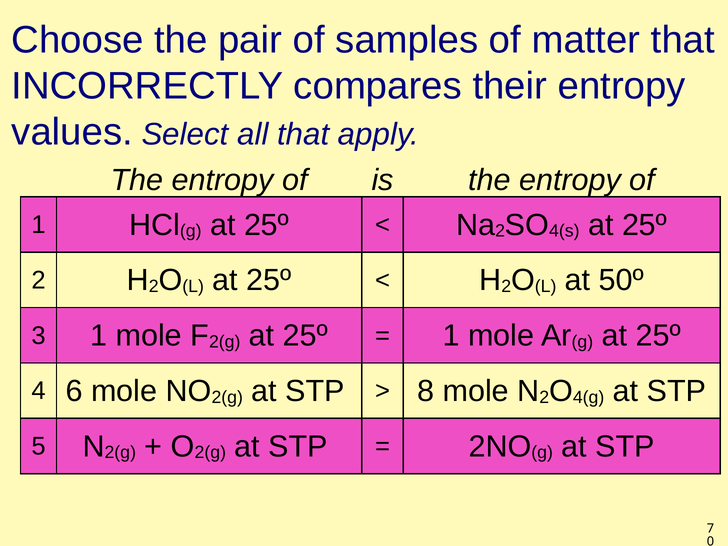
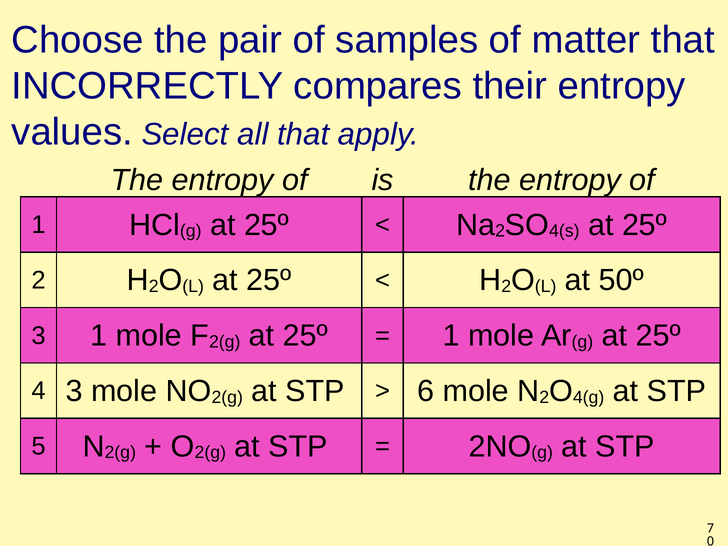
4 6: 6 -> 3 (74, 391)
8: 8 -> 6 (426, 391)
